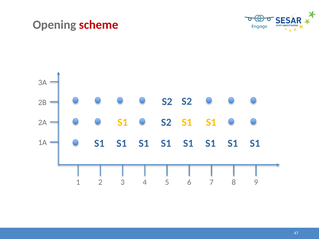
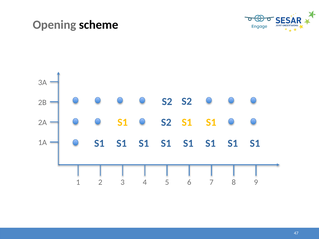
scheme colour: red -> black (99, 25)
